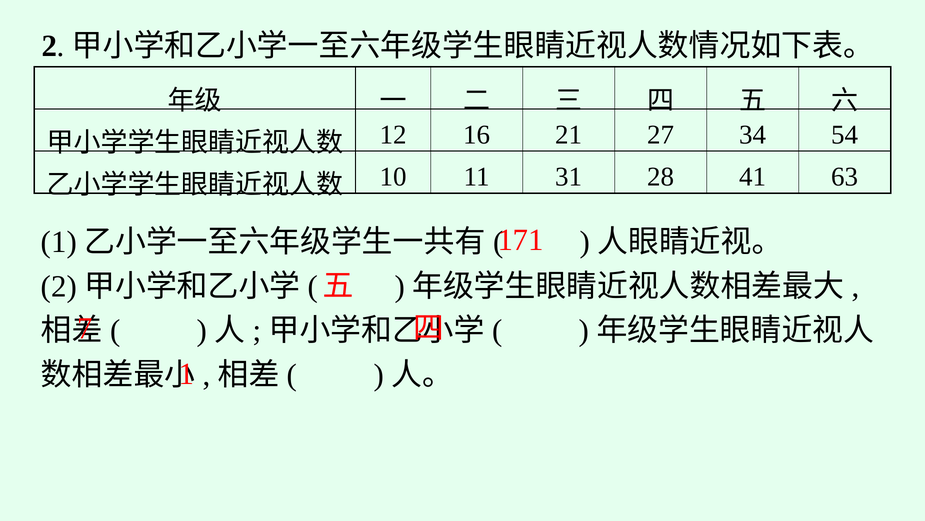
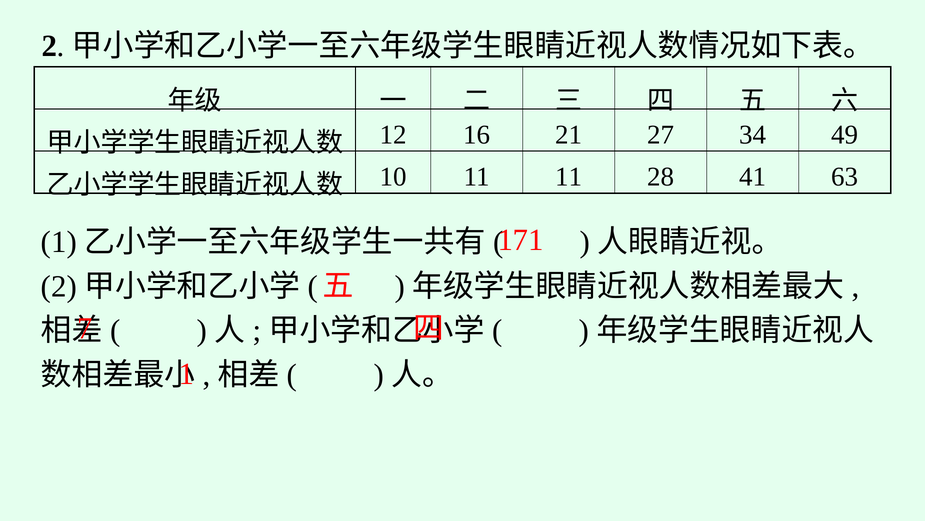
54: 54 -> 49 (845, 134)
11 31: 31 -> 11 (569, 177)
